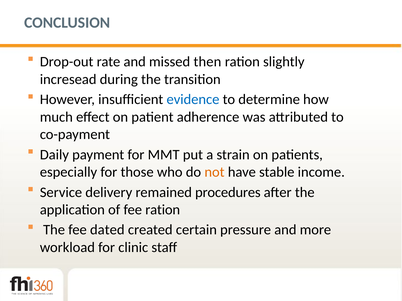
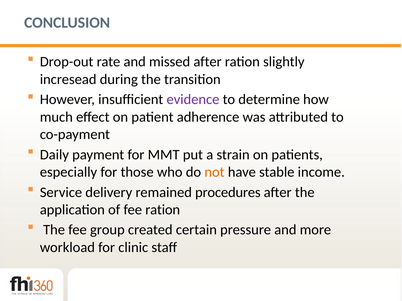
missed then: then -> after (208, 62)
evidence colour: blue -> purple (193, 100)
dated: dated -> group (107, 230)
